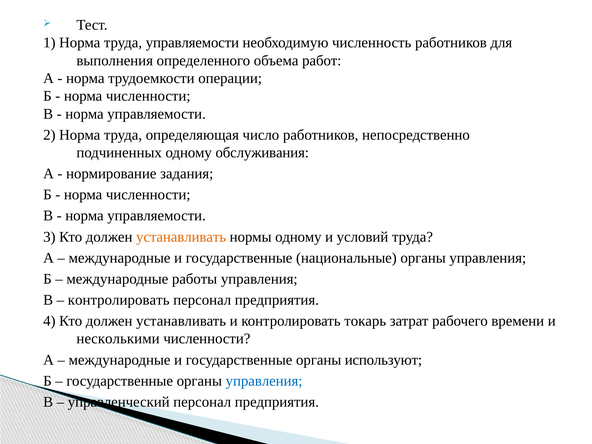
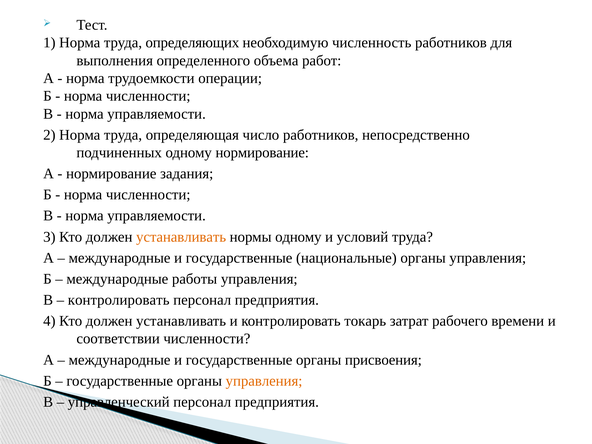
труда управляемости: управляемости -> определяющих (192, 43)
одному обслуживания: обслуживания -> нормирование (262, 153)
несколькими: несколькими -> соответствии (118, 339)
используют: используют -> присвоения (383, 360)
управления colour: blue -> orange (264, 381)
